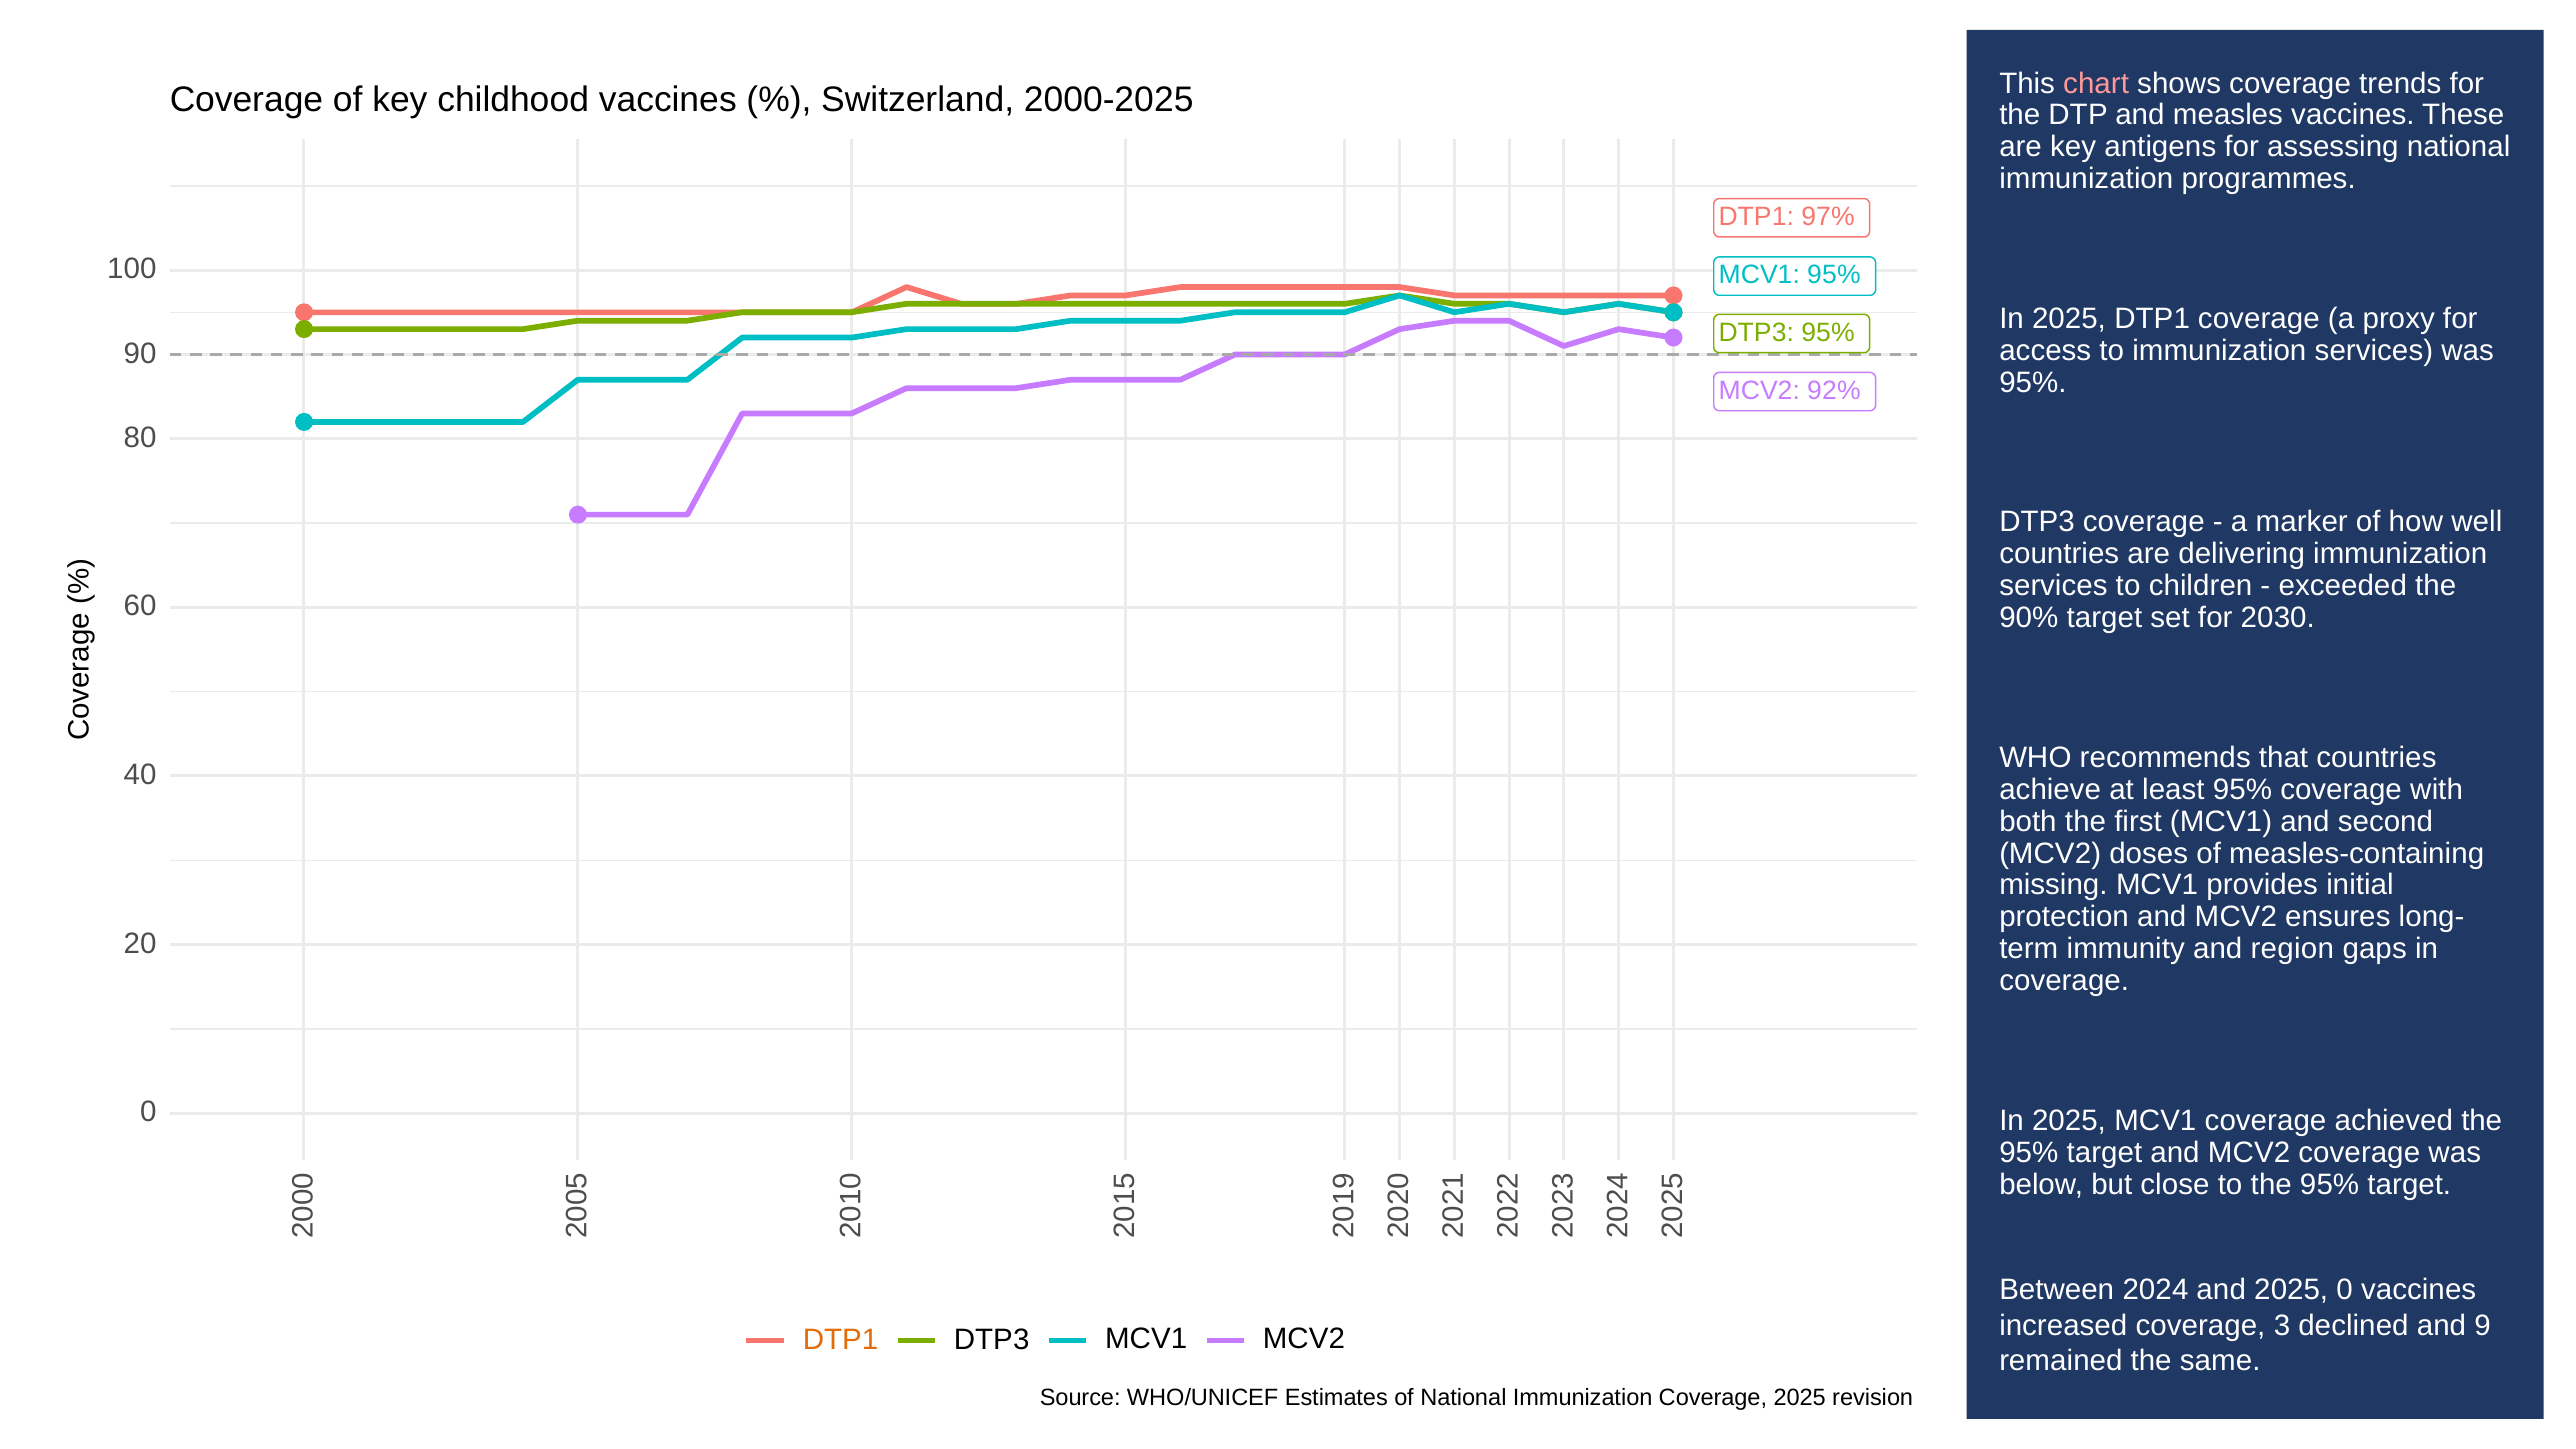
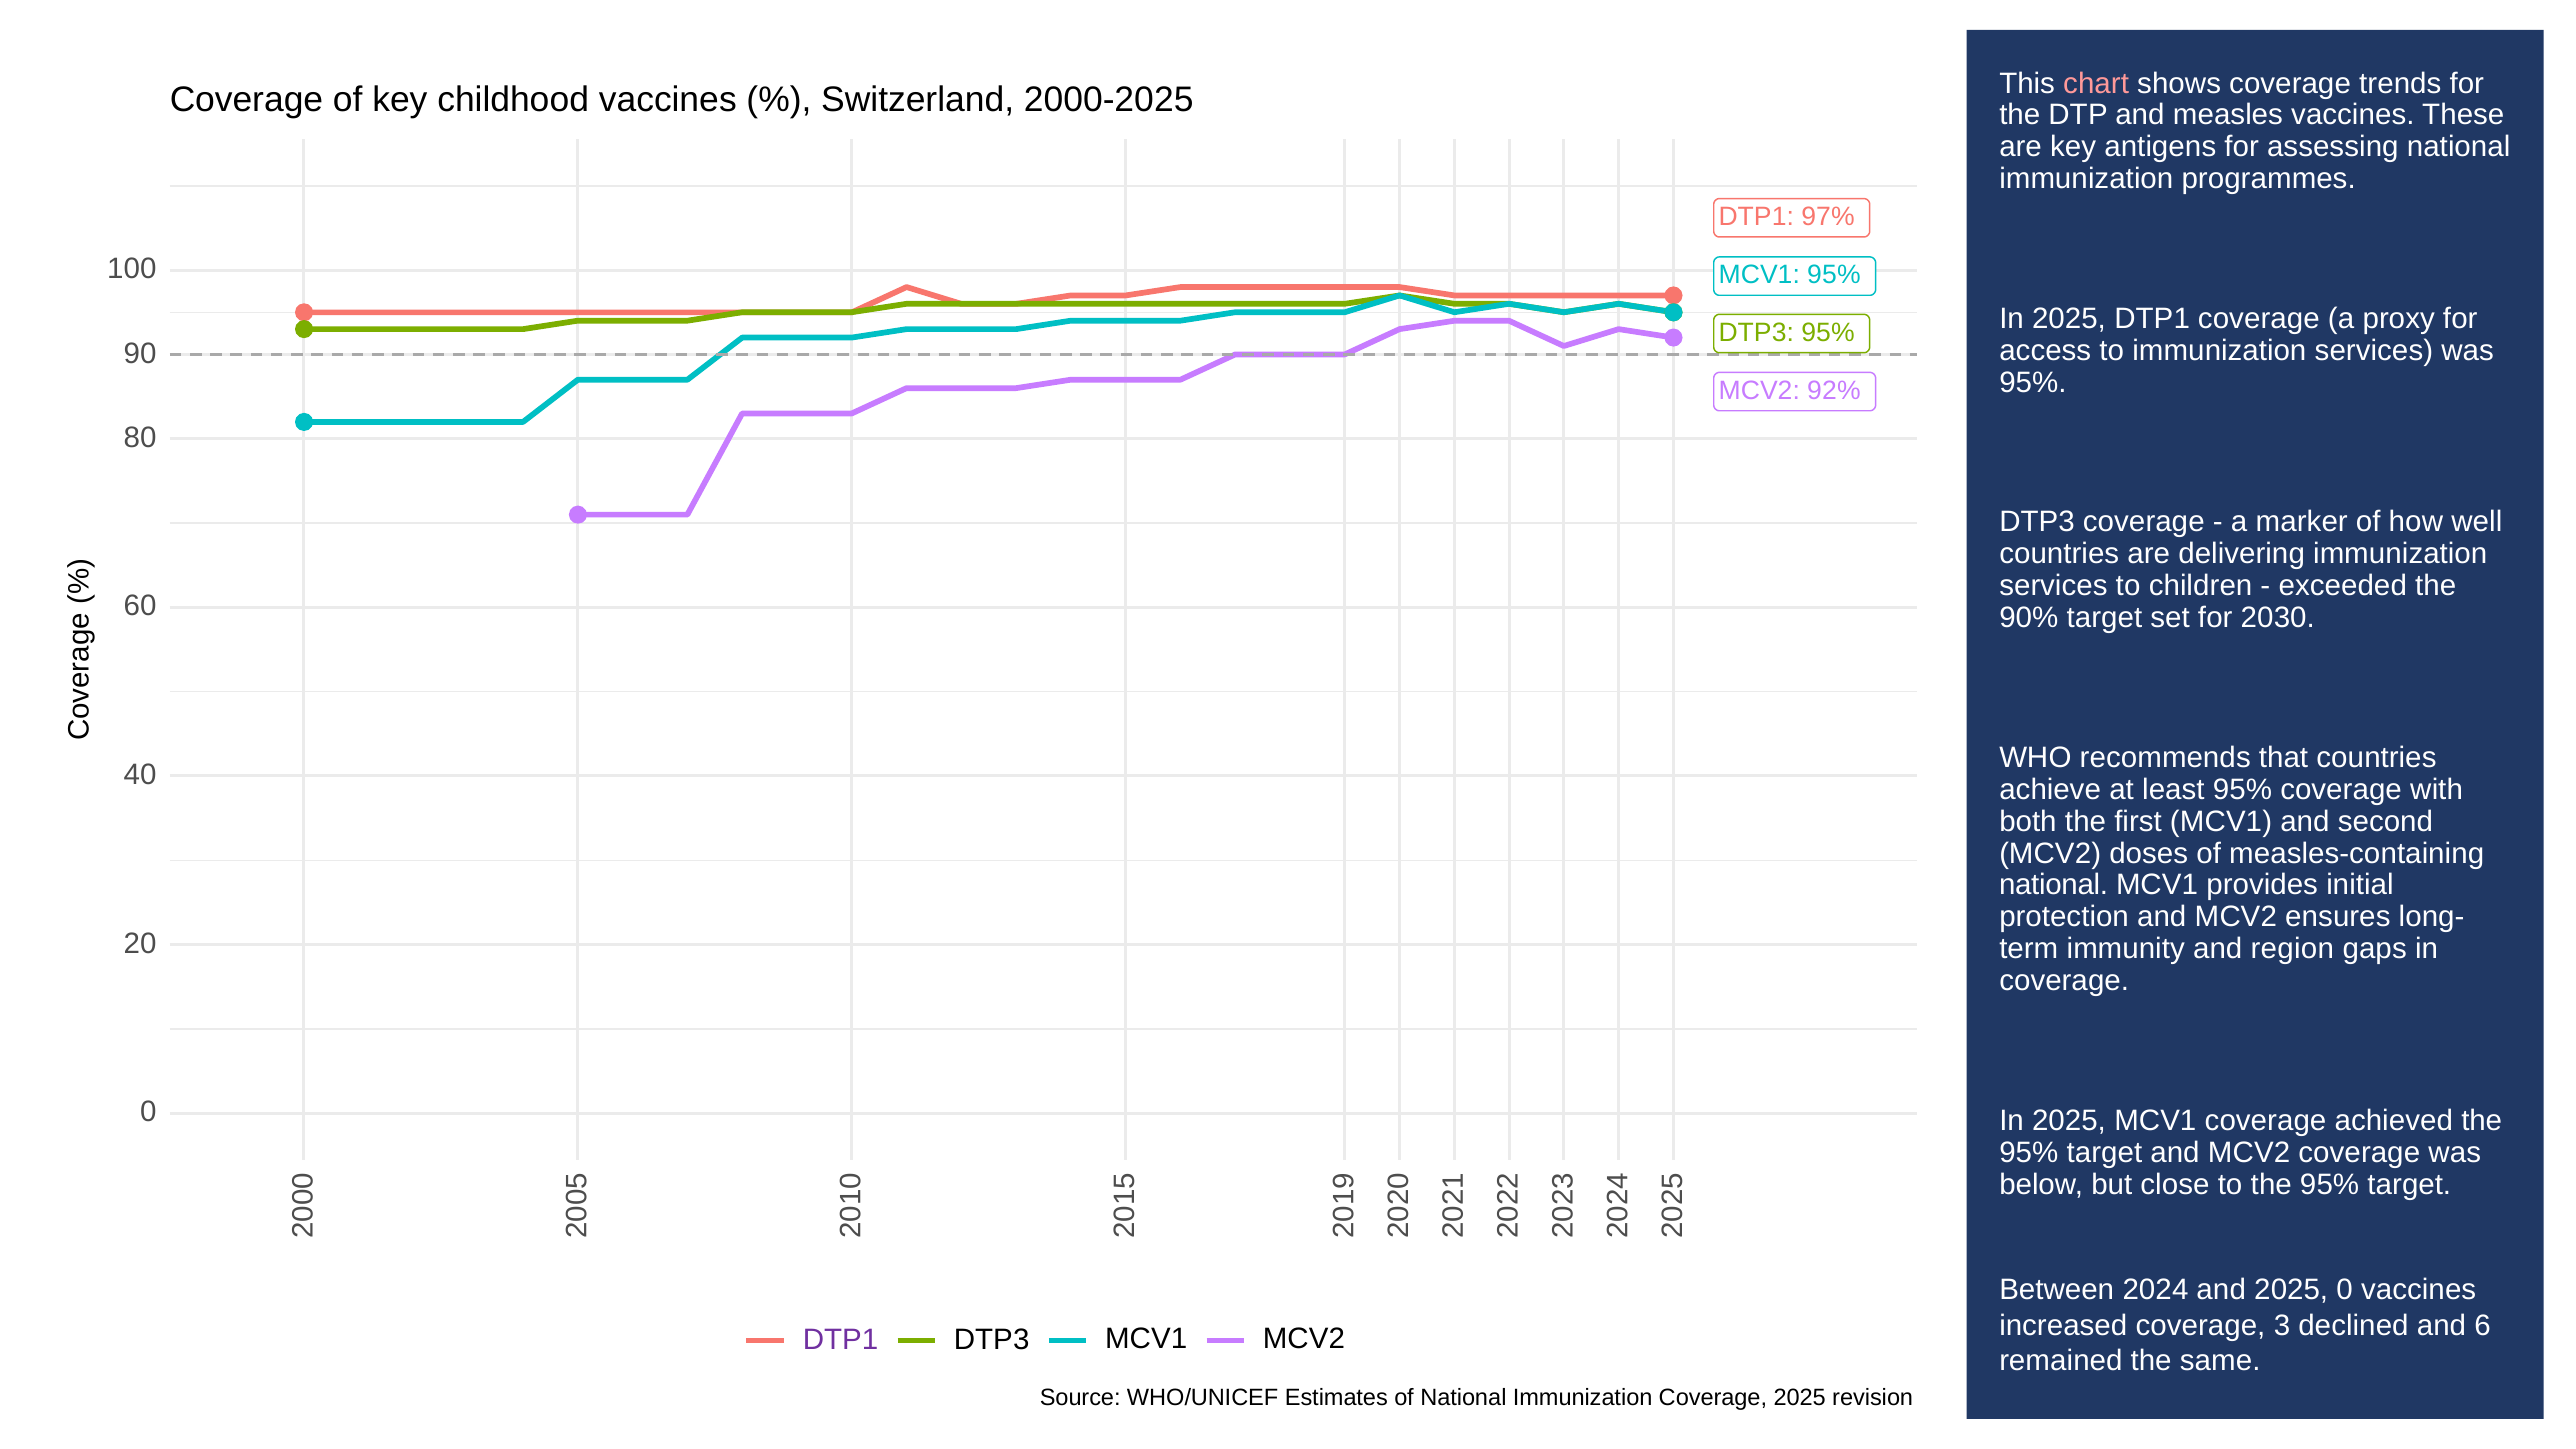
missing: missing -> national (2054, 885)
and 9: 9 -> 6 (2483, 1325)
DTP1 colour: orange -> purple (841, 1340)
